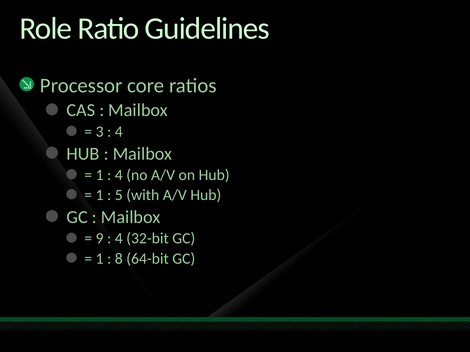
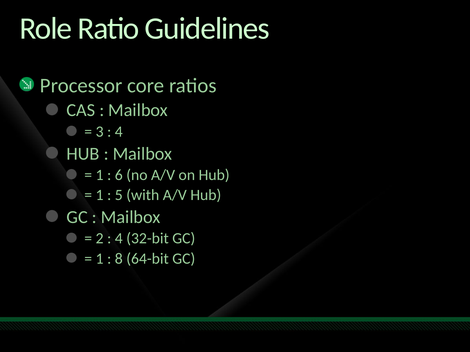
4: 4 -> 6 (119, 175)
9: 9 -> 2 (100, 239)
